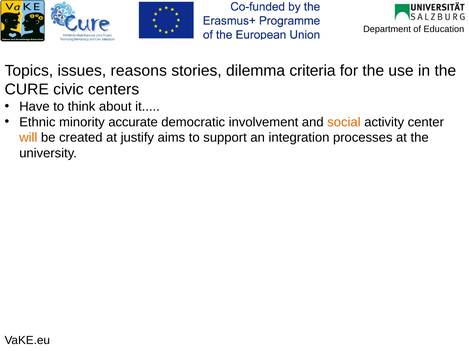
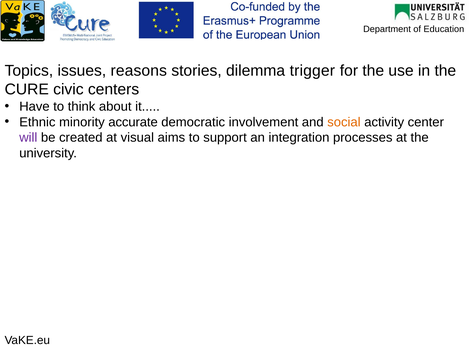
criteria: criteria -> trigger (312, 71)
will colour: orange -> purple (28, 138)
justify: justify -> visual (137, 138)
